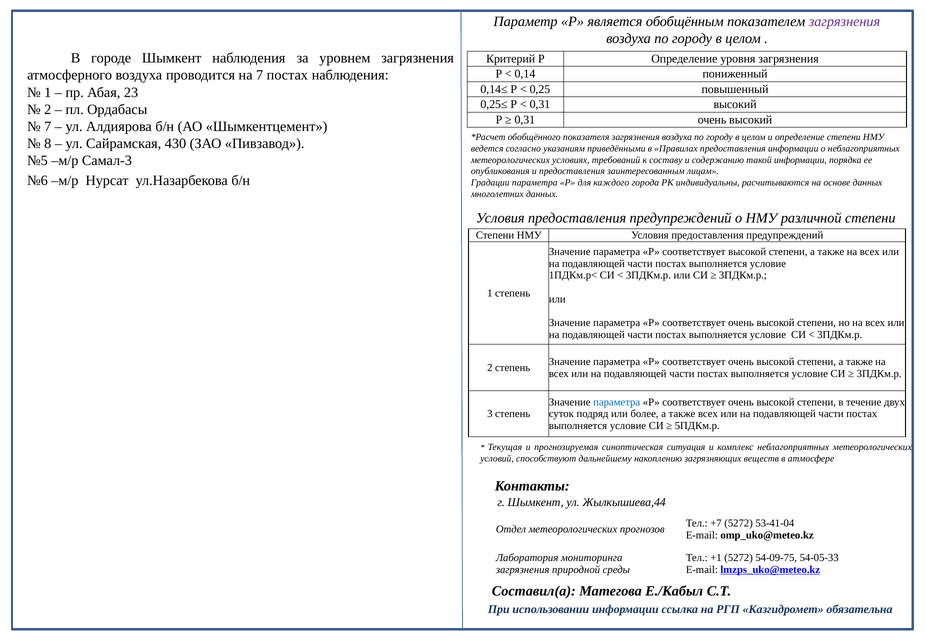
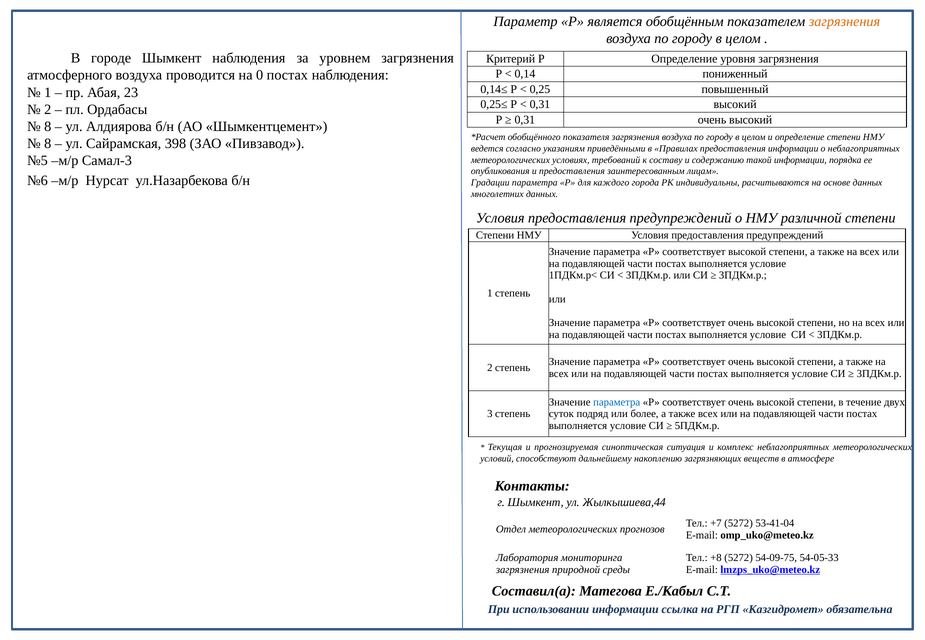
загрязнения colour: purple -> orange (844, 22)
на 7: 7 -> 0 (260, 75)
7: 7 -> 8 (48, 127)
430: 430 -> 398 (175, 144)
+1: +1 -> +8 (716, 558)
